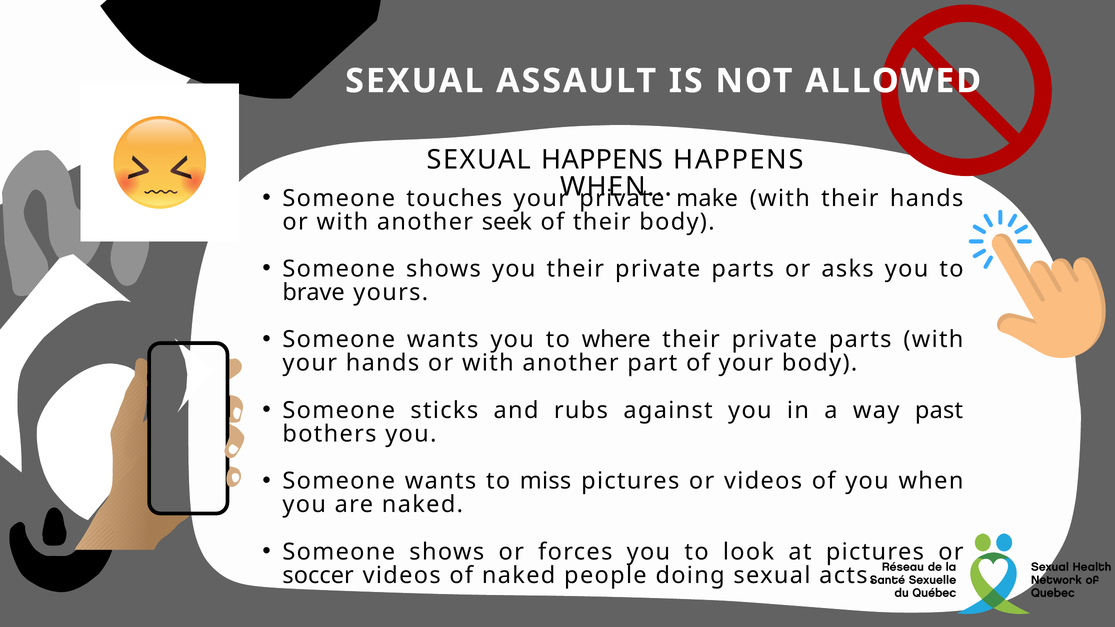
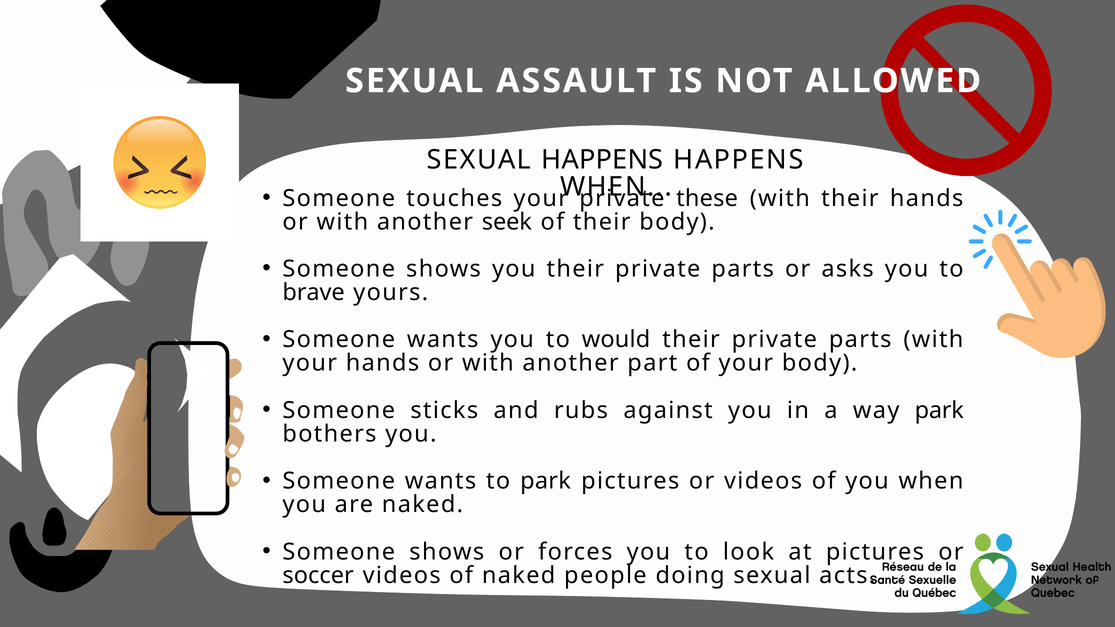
make: make -> these (707, 198)
where: where -> would (616, 340)
way past: past -> park (939, 410)
to miss: miss -> park (546, 481)
